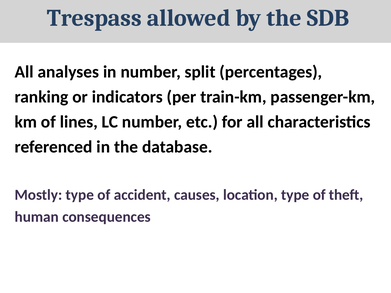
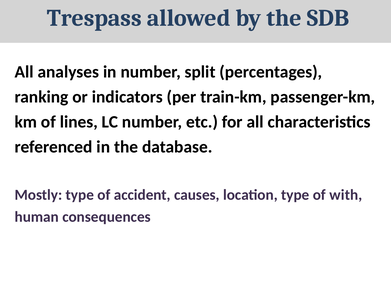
theft: theft -> with (346, 195)
